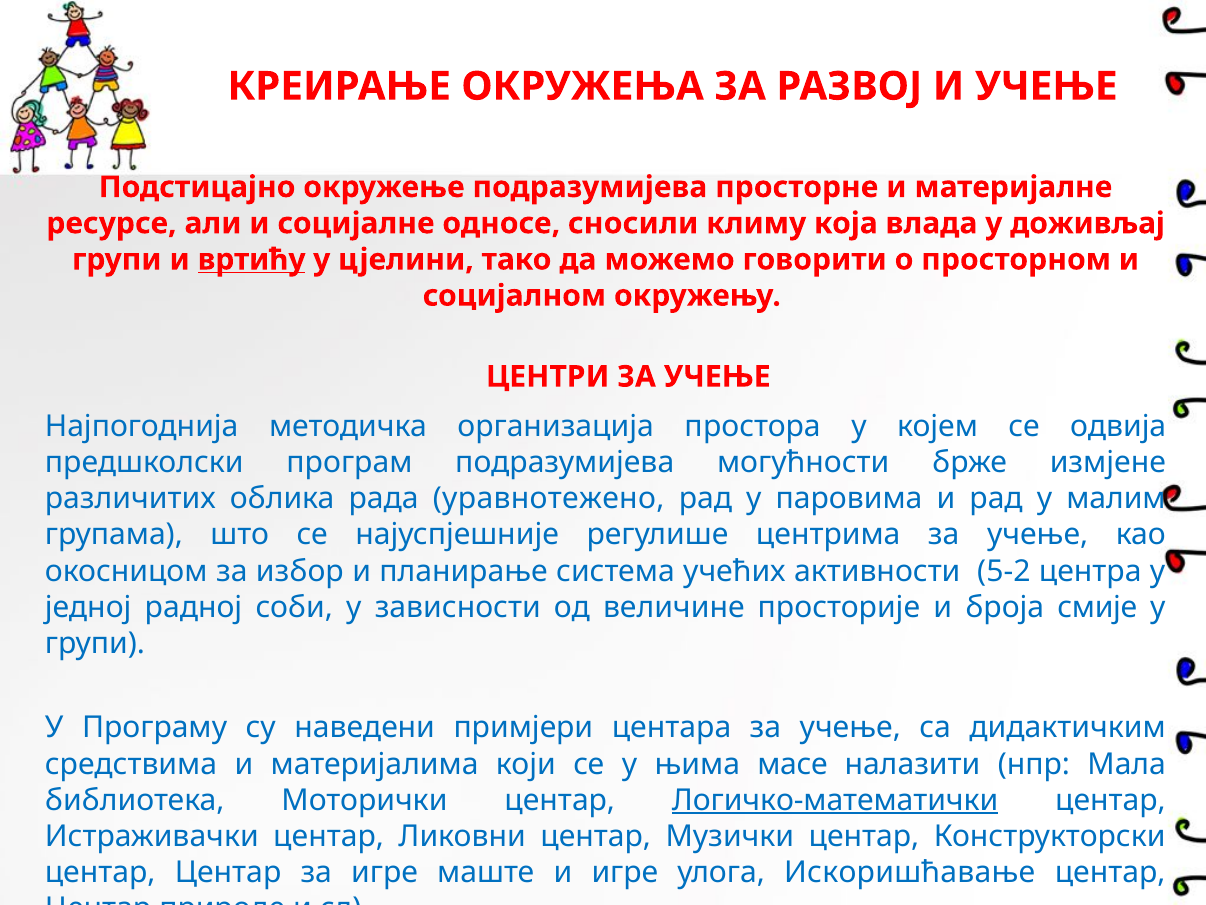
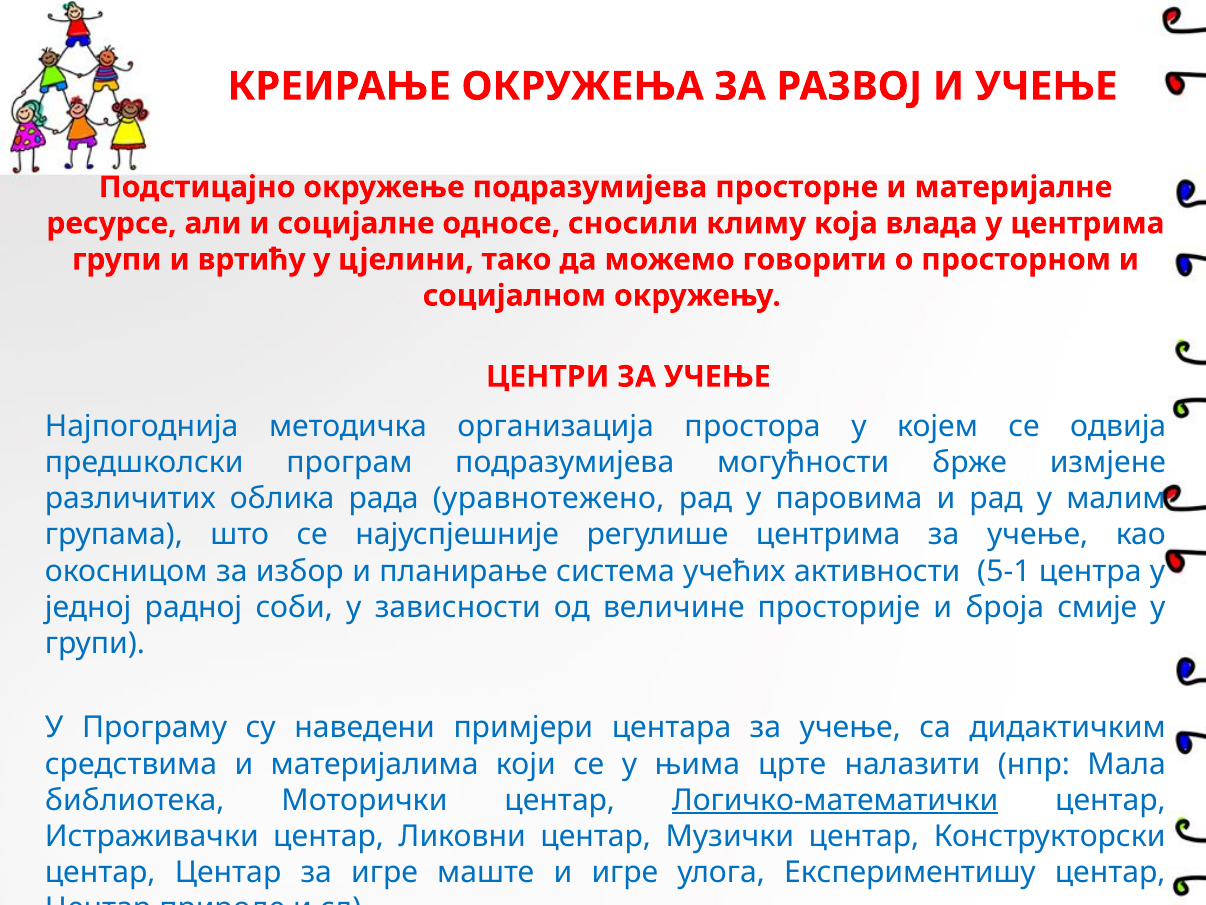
у доживљај: доживљај -> центрима (1087, 223)
вртићу underline: present -> none (252, 259)
5-2: 5-2 -> 5-1 (1004, 571)
масе: масе -> црте (792, 764)
Искоришћавање: Искоришћавање -> Експериментишу (910, 872)
